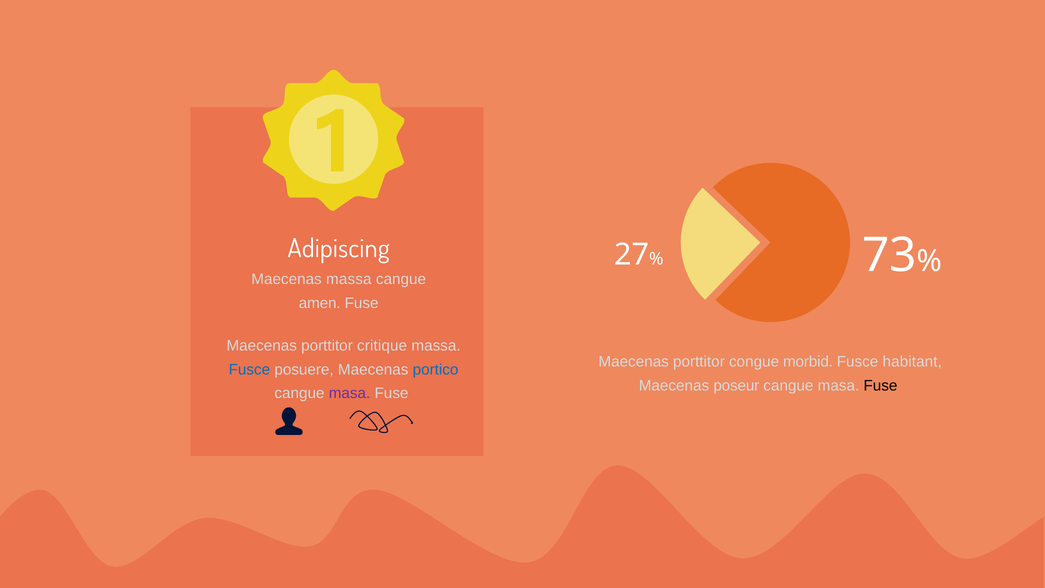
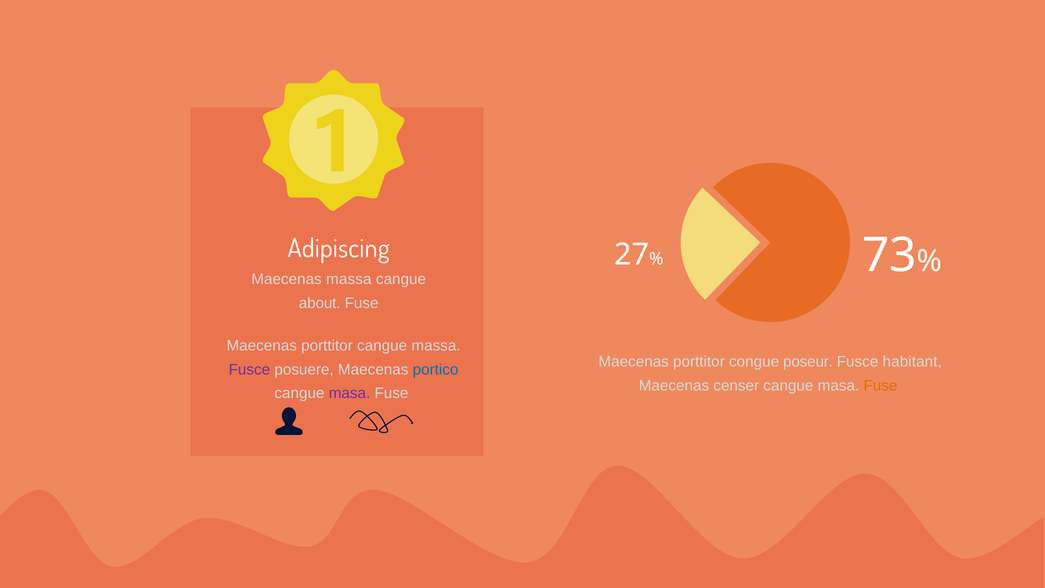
amen: amen -> about (320, 303)
porttitor critique: critique -> cangue (382, 346)
morbid: morbid -> poseur (808, 362)
Fusce colour: blue -> purple (249, 369)
poseur: poseur -> censer (736, 386)
Fuse colour: black -> orange (880, 386)
